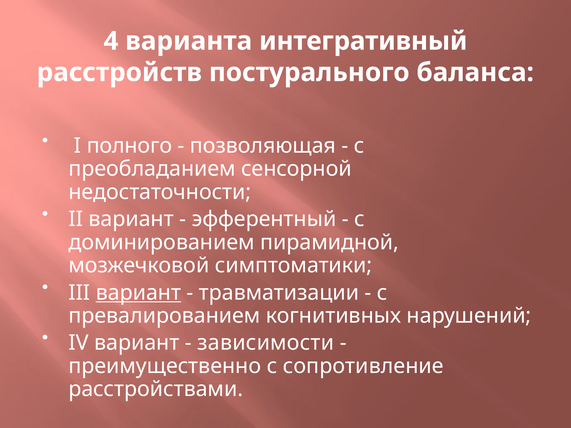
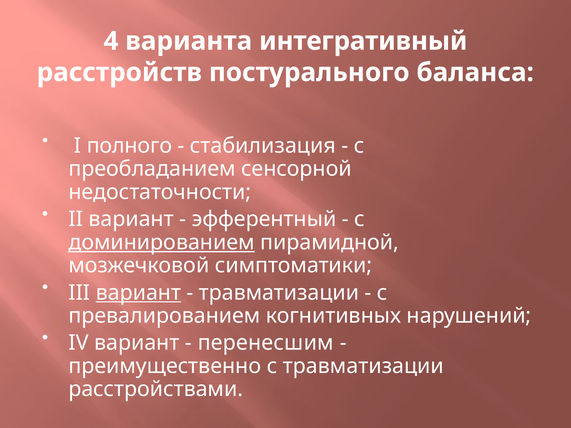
позволяющая: позволяющая -> стабилизация (263, 146)
доминированием underline: none -> present (162, 242)
зависимости: зависимости -> перенесшим (266, 343)
с сопротивление: сопротивление -> травматизации (363, 366)
